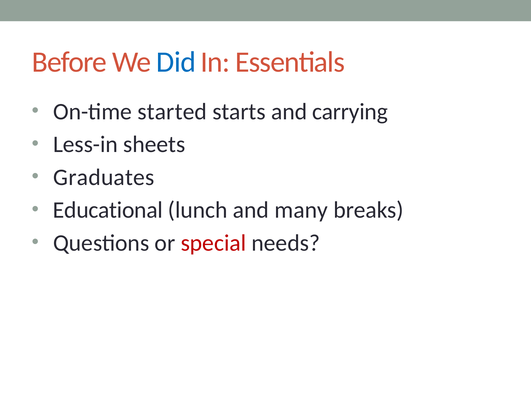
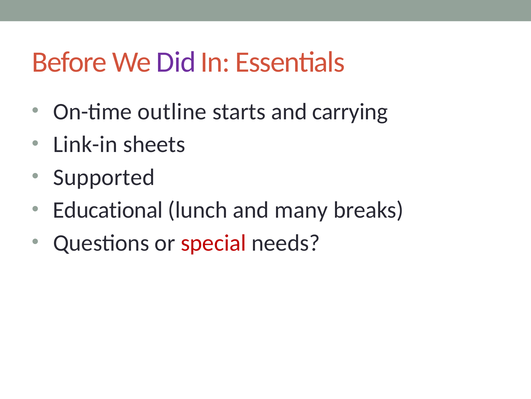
Did colour: blue -> purple (176, 62)
started: started -> outline (172, 111)
Less-in: Less-in -> Link-in (85, 144)
Graduates: Graduates -> Supported (104, 177)
